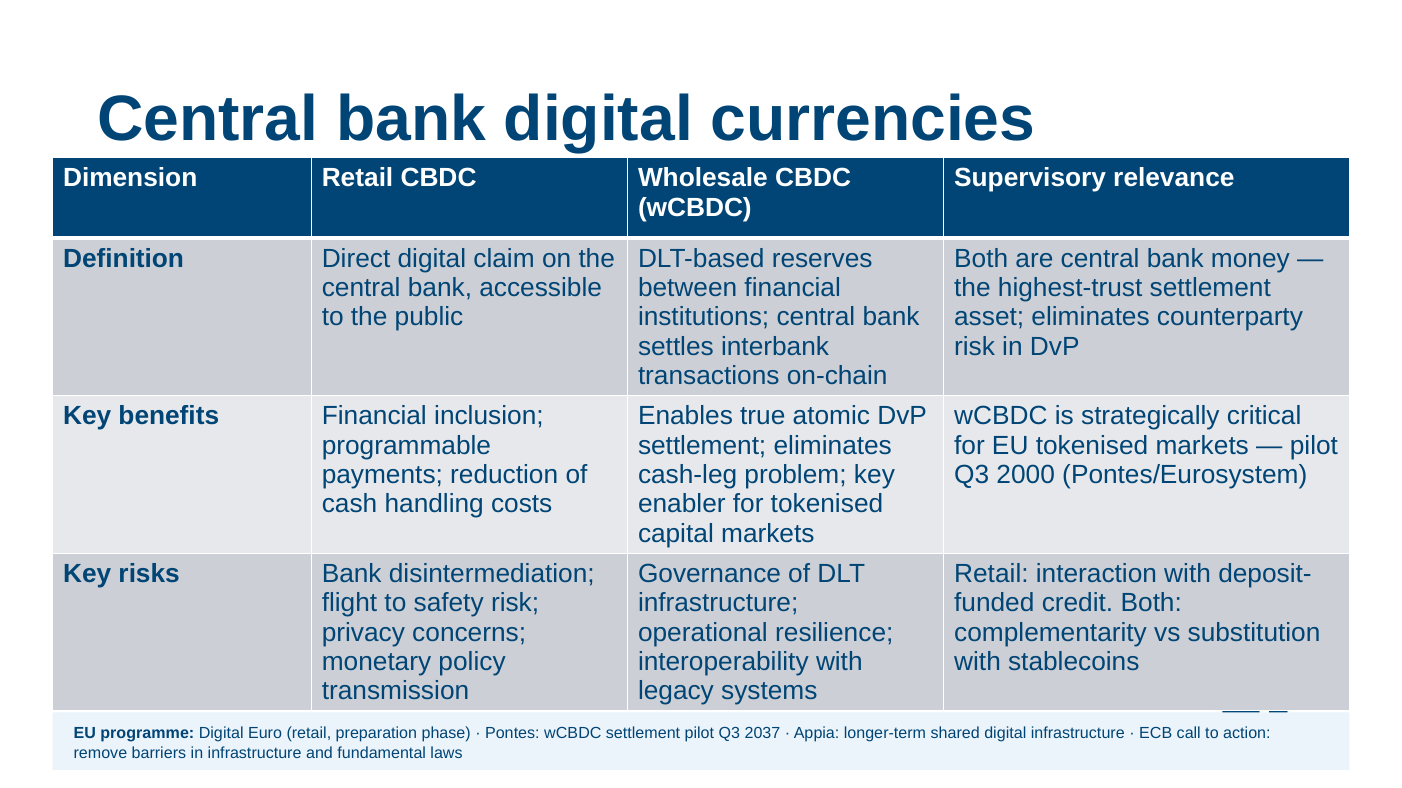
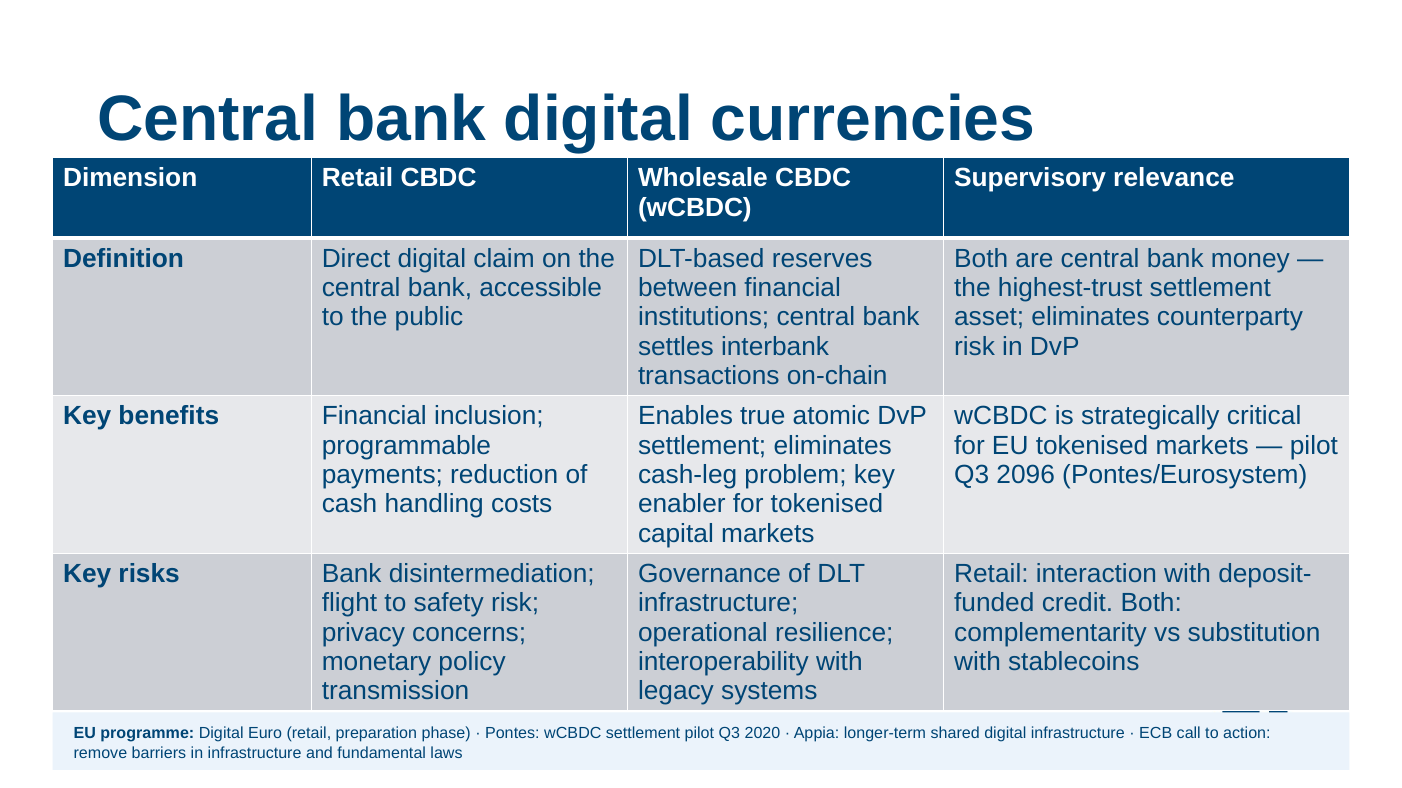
2000: 2000 -> 2096 (1026, 475)
2037: 2037 -> 2020 (762, 734)
